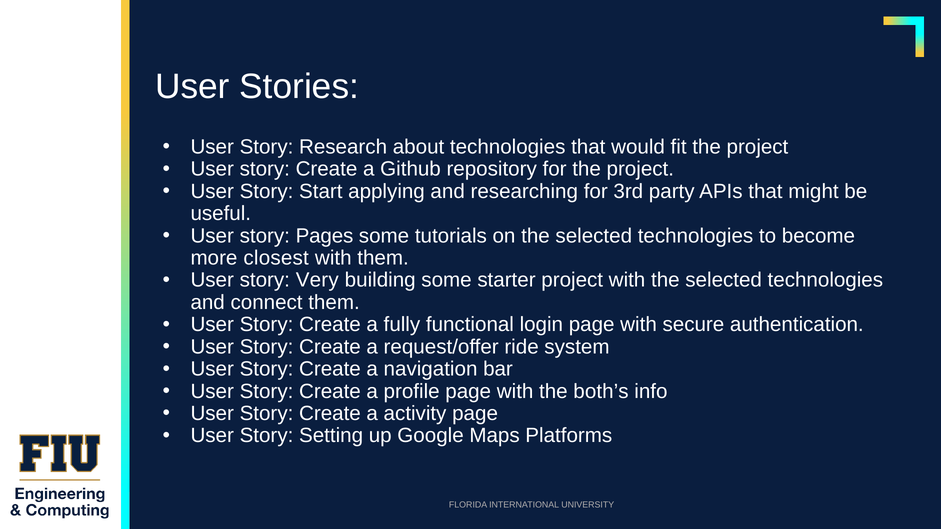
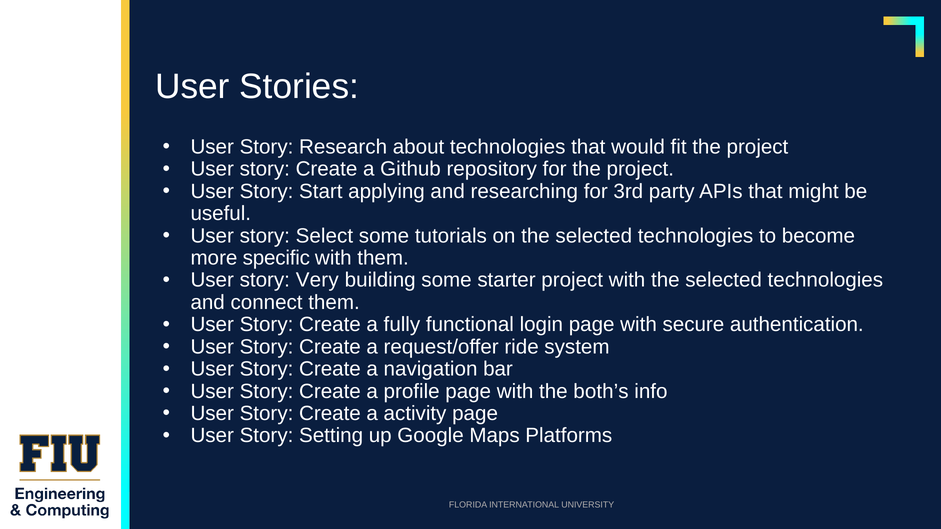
Pages: Pages -> Select (324, 236)
closest: closest -> specific (276, 258)
